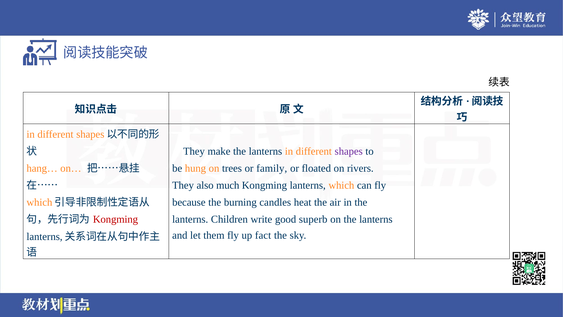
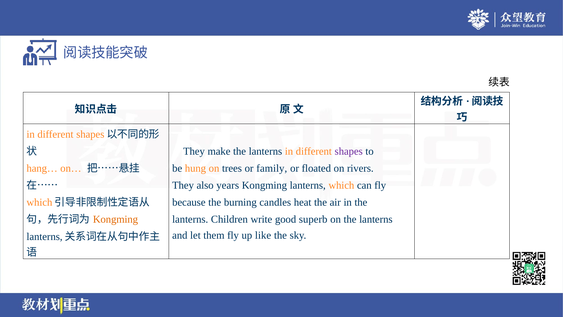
much: much -> years (228, 185)
Kongming colour: red -> orange (115, 219)
fact: fact -> like (263, 235)
